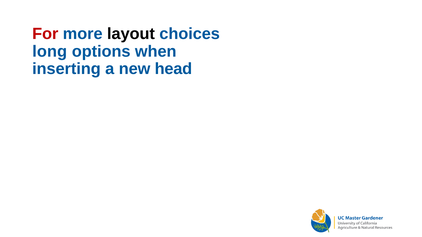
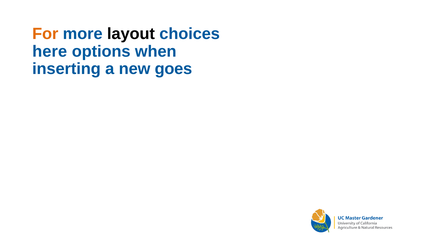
For colour: red -> orange (45, 34)
long: long -> here (50, 51)
head: head -> goes (173, 69)
